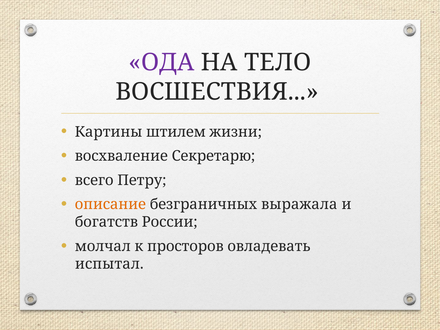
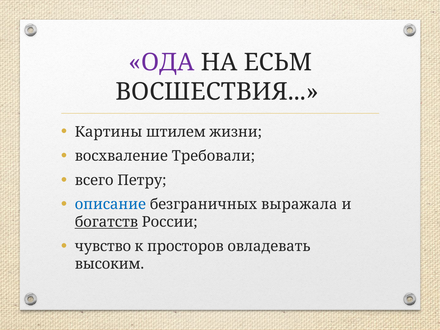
ТЕЛО: ТЕЛО -> ЕСЬМ (278, 63)
Секретарю: Секретарю -> Требовали (213, 156)
описание colour: orange -> blue (110, 204)
богатств underline: none -> present (106, 222)
молчал: молчал -> чувство (103, 246)
испытал: испытал -> высоким (109, 264)
